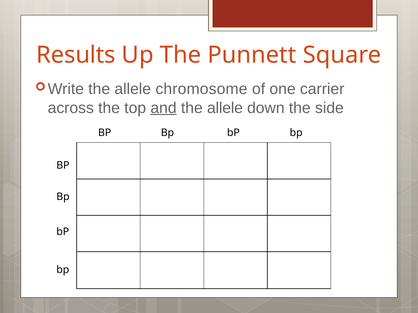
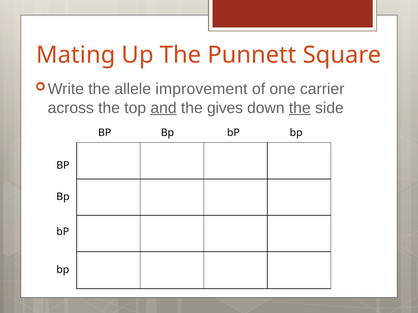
Results: Results -> Mating (76, 55)
chromosome: chromosome -> improvement (201, 89)
allele: allele -> gives (225, 108)
the underline: none -> present (300, 108)
